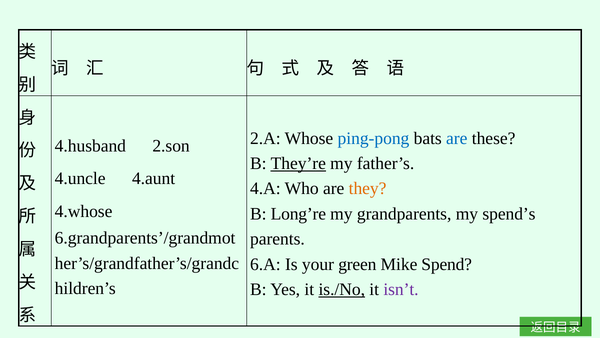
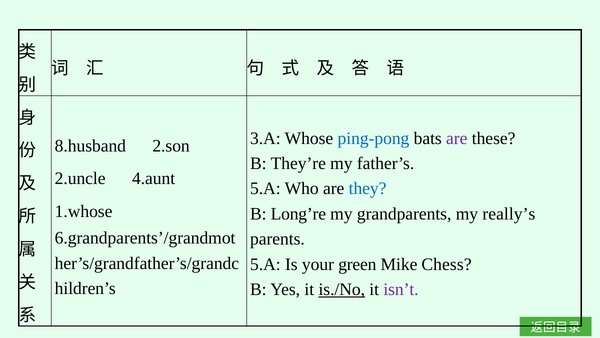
2.A: 2.A -> 3.A (265, 138)
are colour: blue -> purple (457, 138)
4.husband: 4.husband -> 8.husband (90, 146)
They’re underline: present -> none (298, 163)
4.uncle: 4.uncle -> 2.uncle (80, 178)
4.A: 4.A -> 5.A (265, 188)
they colour: orange -> blue (368, 188)
4.whose: 4.whose -> 1.whose (84, 211)
spend’s: spend’s -> really’s (509, 214)
6.A: 6.A -> 5.A (265, 264)
Spend: Spend -> Chess (447, 264)
